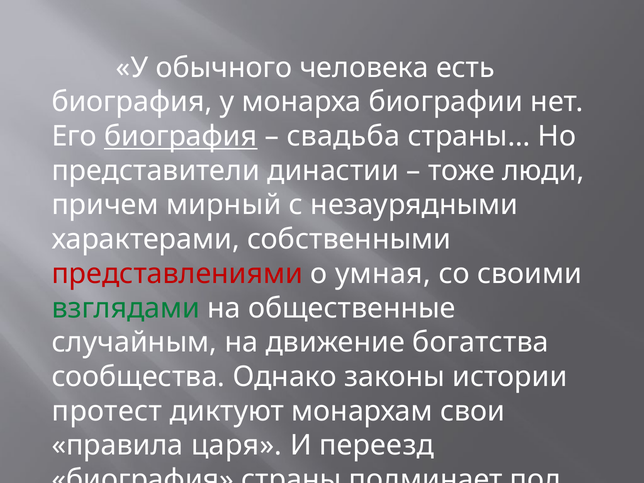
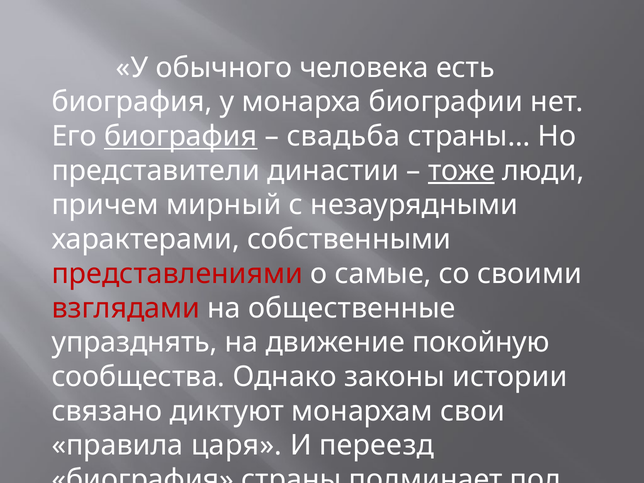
тоже underline: none -> present (461, 171)
умная: умная -> самые (383, 274)
взглядами colour: green -> red (126, 308)
случайным: случайным -> упразднять (134, 342)
богатства: богатства -> покойную (481, 342)
протест: протест -> связано (107, 411)
